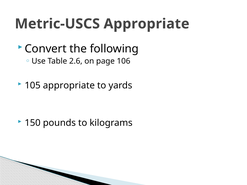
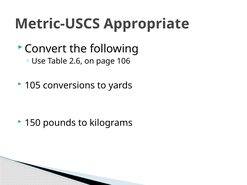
105 appropriate: appropriate -> conversions (69, 85)
